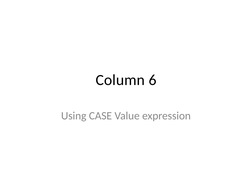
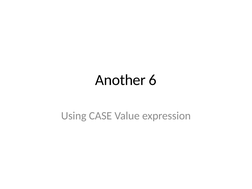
Column: Column -> Another (120, 80)
